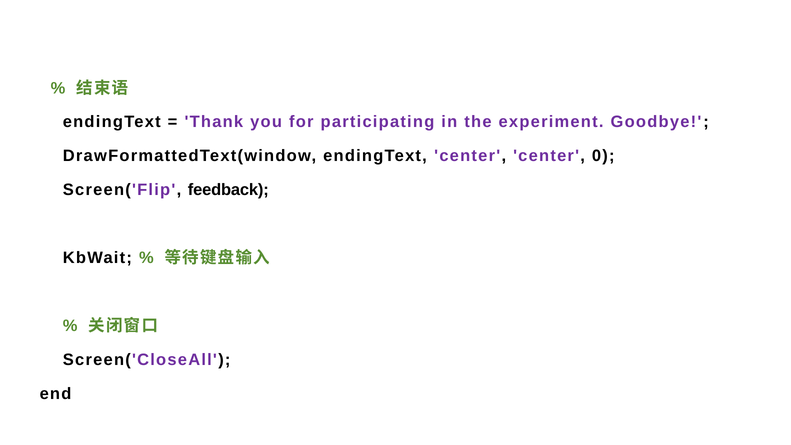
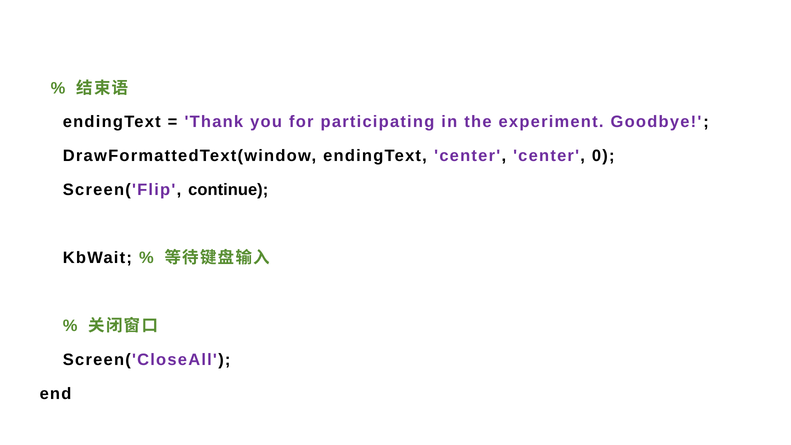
feedback: feedback -> continue (228, 190)
